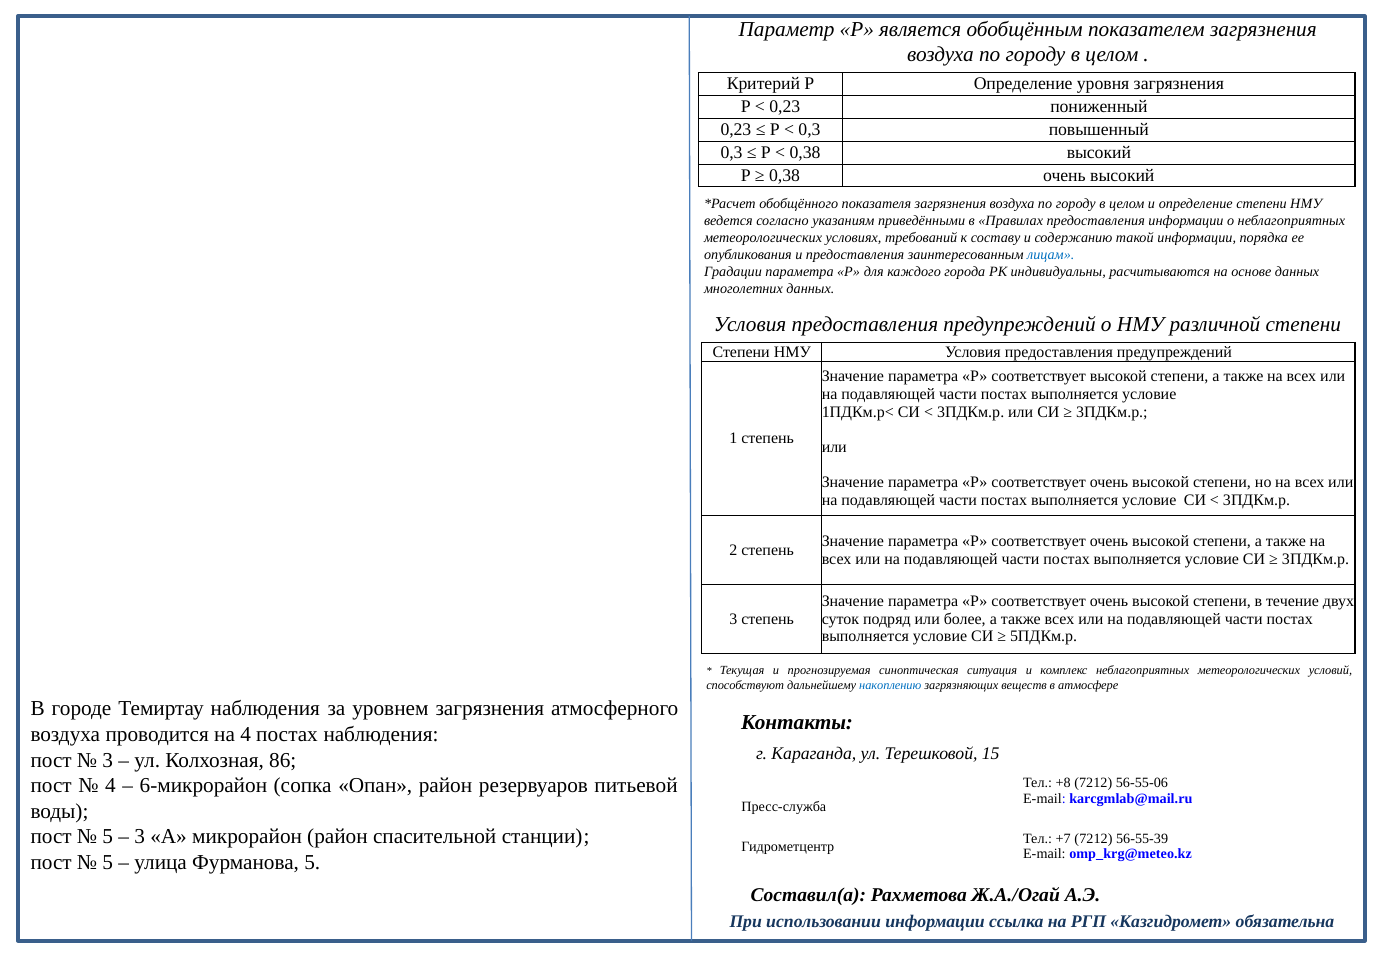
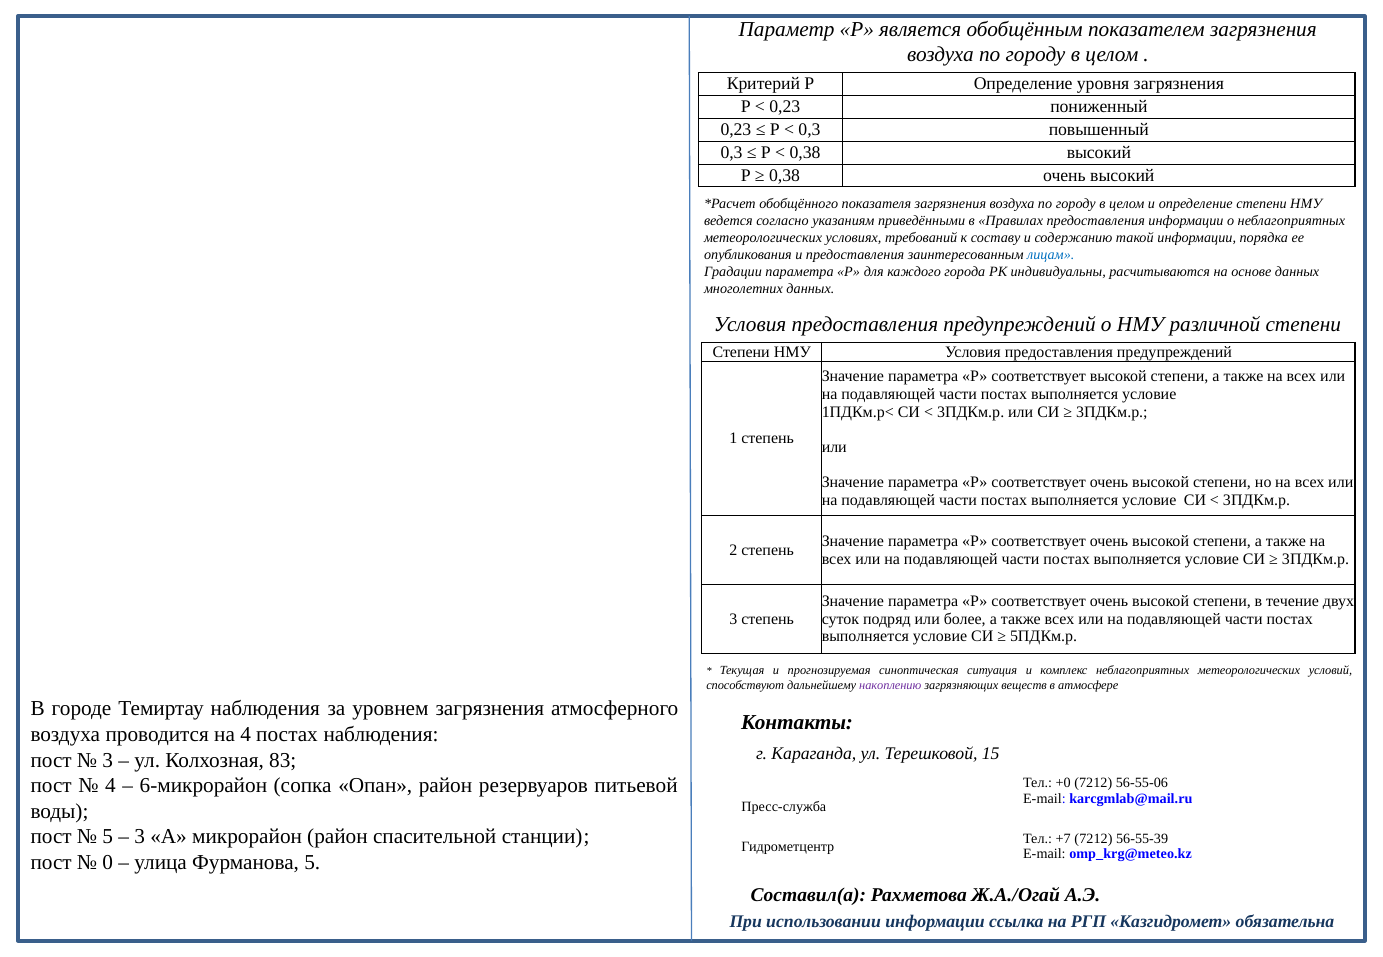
накоплению colour: blue -> purple (890, 686)
86: 86 -> 83 (283, 760)
+8: +8 -> +0 (1063, 784)
5: 5 -> 0 (108, 862)
